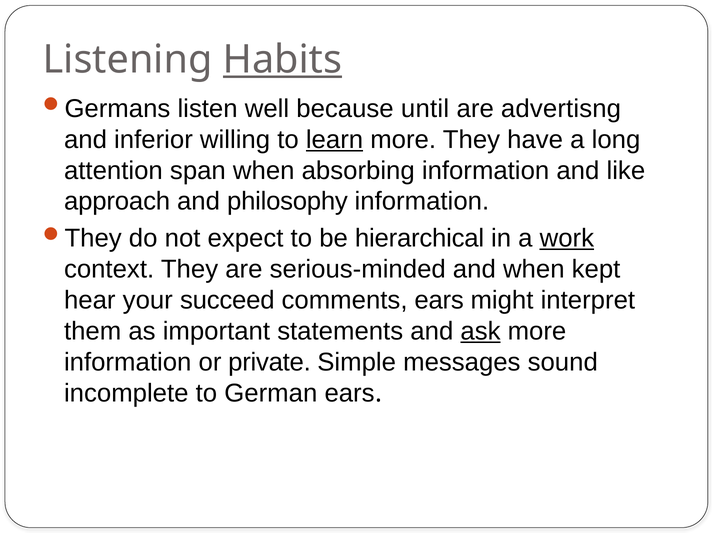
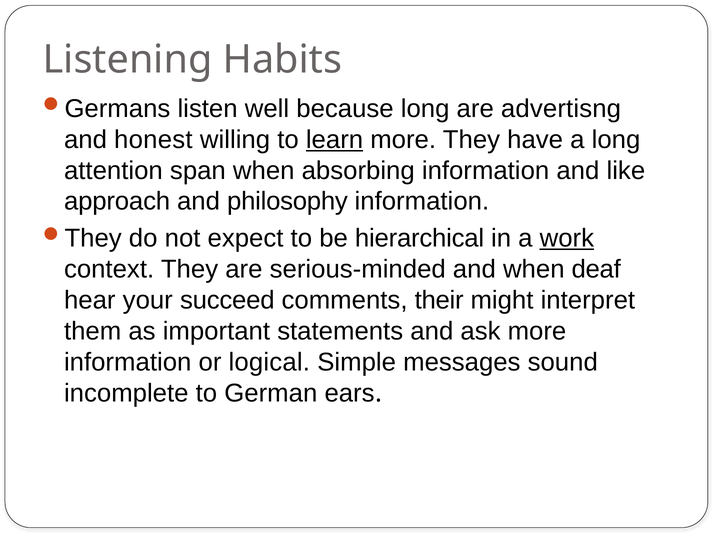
Habits underline: present -> none (282, 60)
because until: until -> long (425, 109)
inferior: inferior -> honest (153, 139)
kept: kept -> deaf (596, 269)
comments ears: ears -> their (439, 300)
ask underline: present -> none (481, 331)
private: private -> logical (269, 362)
